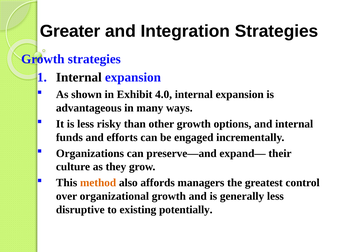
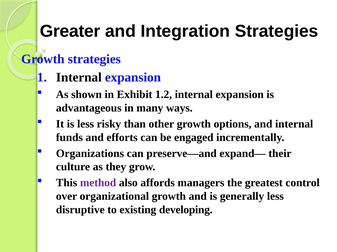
4.0: 4.0 -> 1.2 (164, 95)
method colour: orange -> purple (98, 183)
potentially: potentially -> developing (186, 210)
